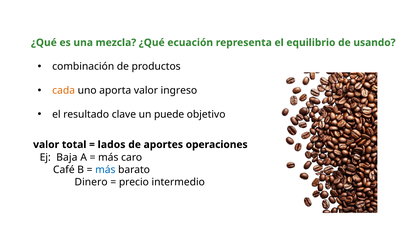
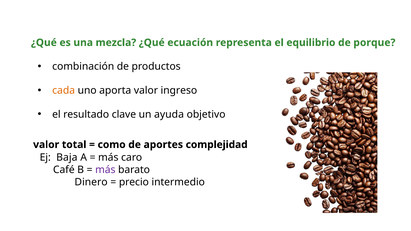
usando: usando -> porque (374, 43)
puede: puede -> ayuda (169, 115)
lados: lados -> como (112, 145)
operaciones: operaciones -> complejidad (217, 145)
más colour: blue -> purple (105, 170)
